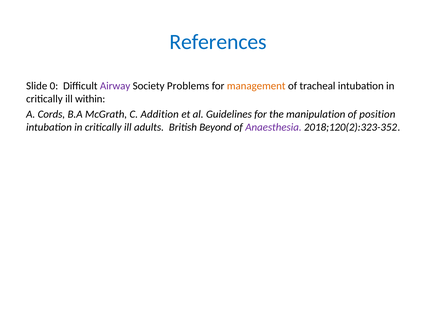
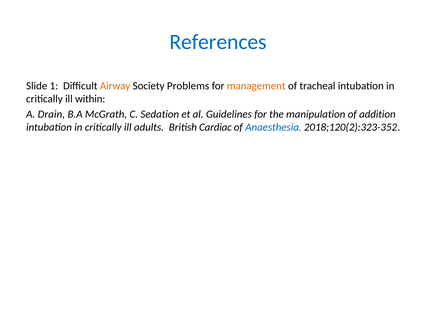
0: 0 -> 1 (54, 86)
Airway colour: purple -> orange (115, 86)
Cords: Cords -> Drain (51, 114)
Addition: Addition -> Sedation (160, 114)
position: position -> addition (377, 114)
Beyond: Beyond -> Cardiac (215, 127)
Anaesthesia colour: purple -> blue (273, 127)
